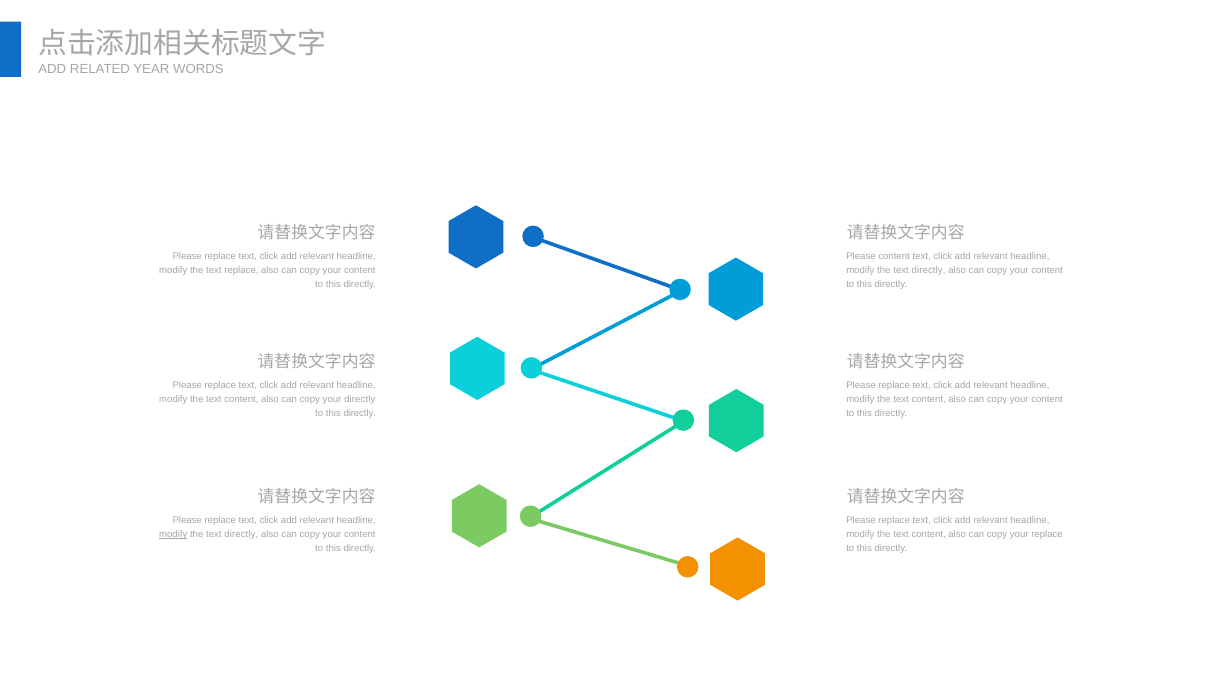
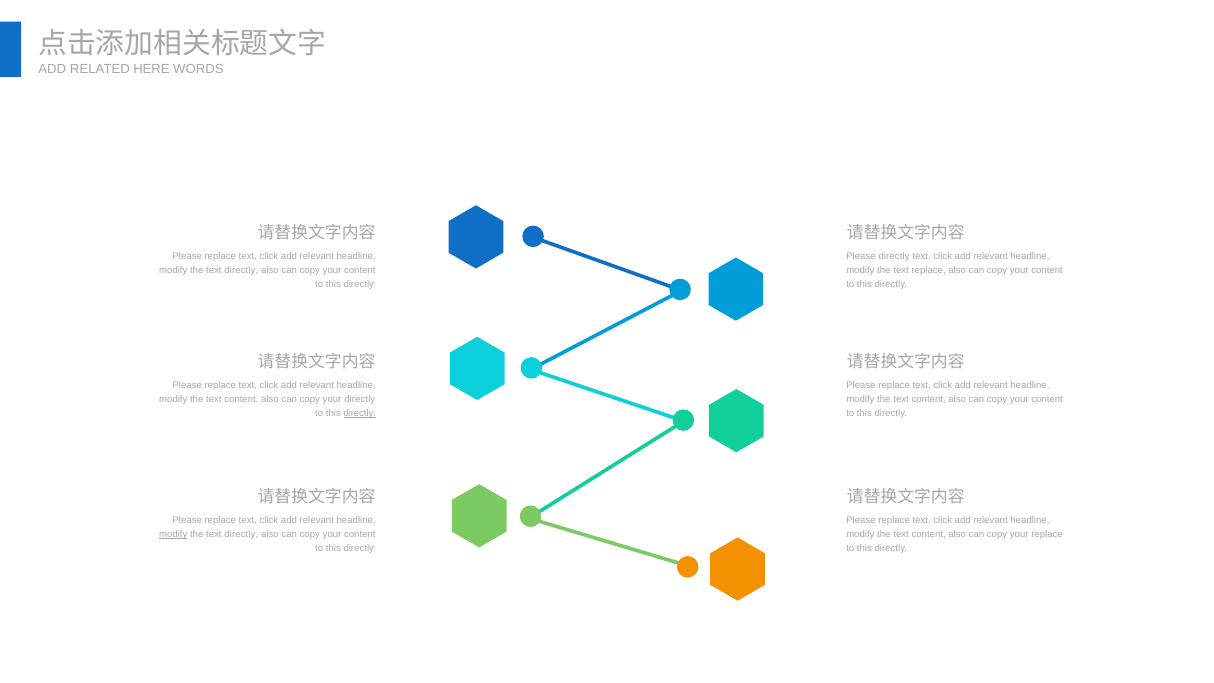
YEAR: YEAR -> HERE (151, 69)
Please content: content -> directly (894, 256)
replace: replace -> directly (241, 270)
directly: directly -> replace (929, 270)
directly underline: none -> present (360, 413)
